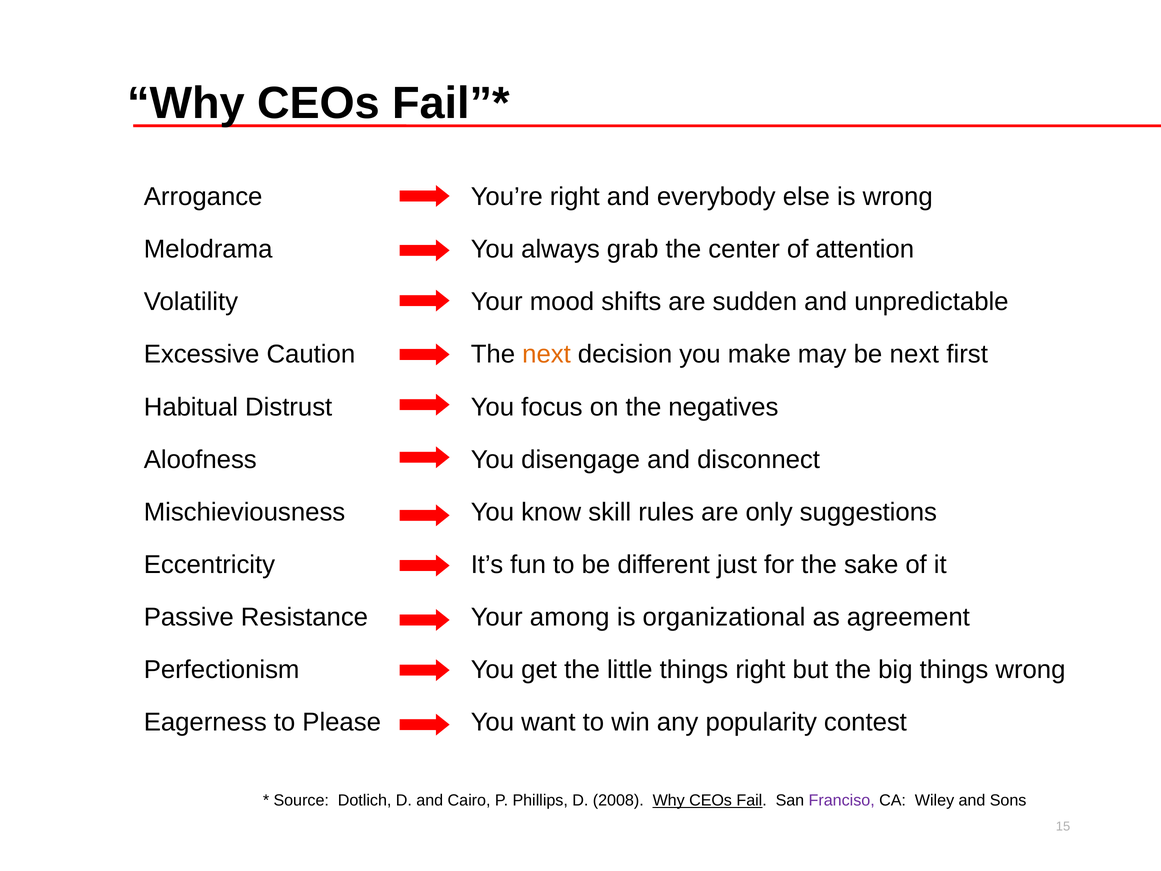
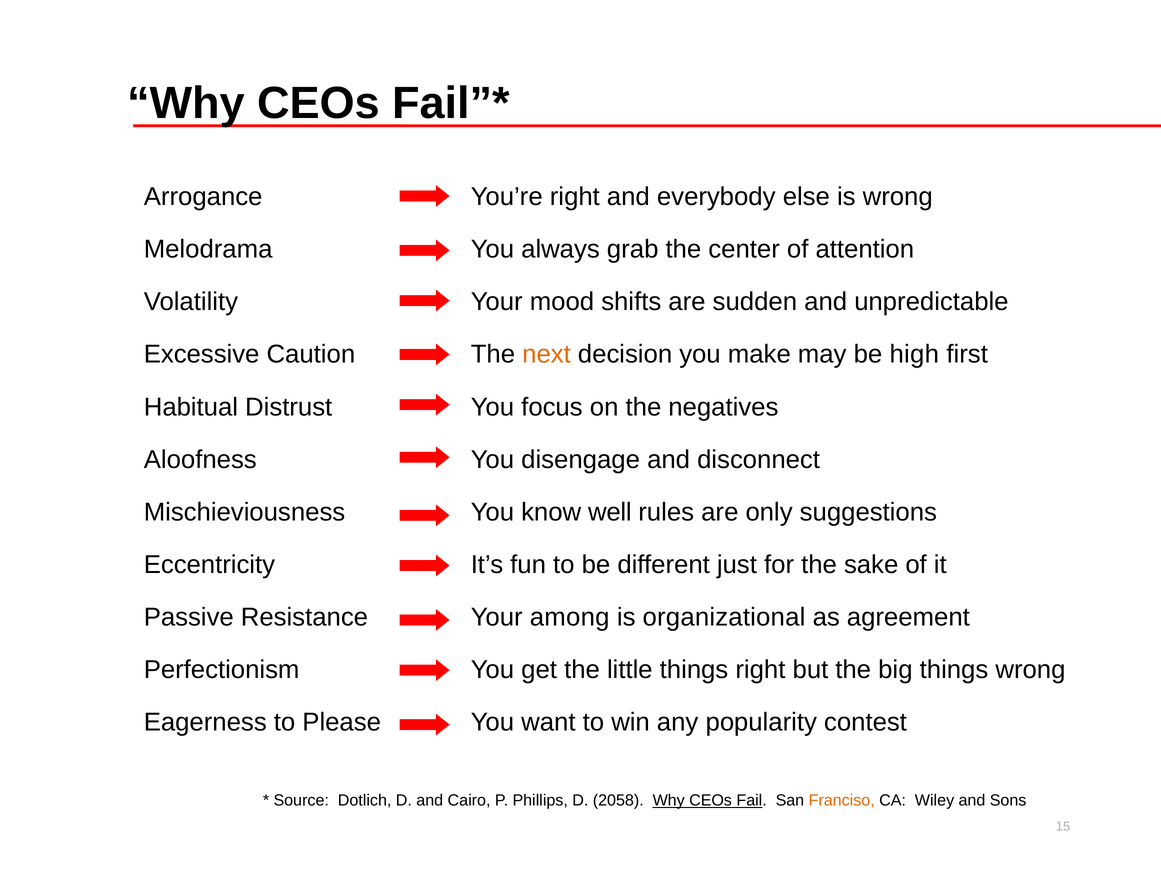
be next: next -> high (914, 354)
skill: skill -> well (610, 512)
2008: 2008 -> 2058 (618, 800)
Franciso colour: purple -> orange (842, 800)
